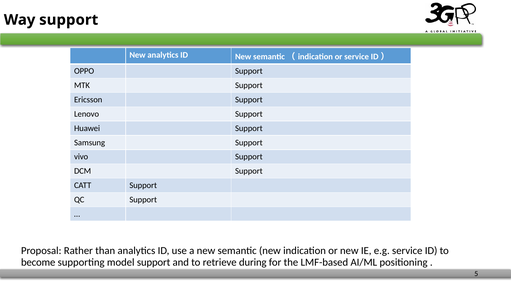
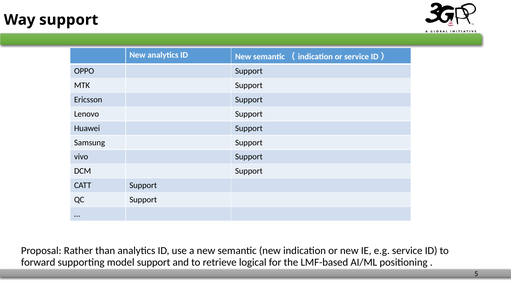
become: become -> forward (38, 262)
during: during -> logical (253, 262)
